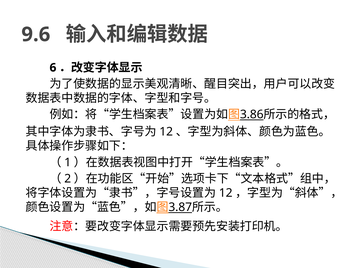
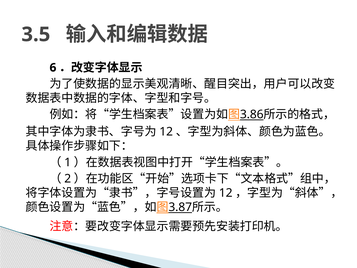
9.6: 9.6 -> 3.5 (36, 34)
